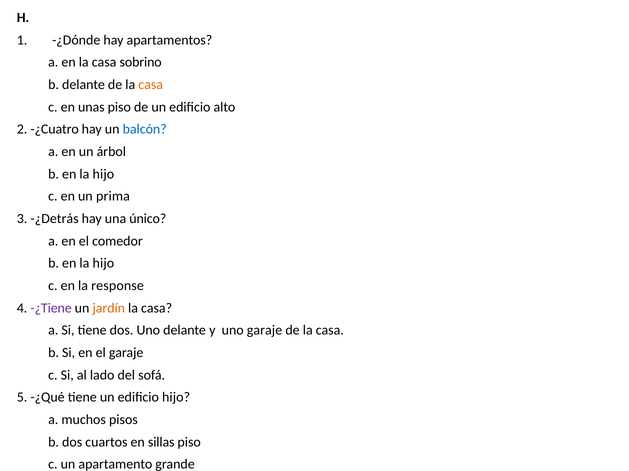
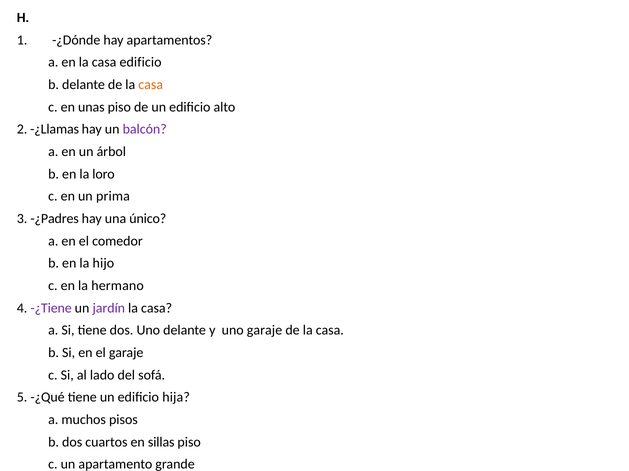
casa sobrino: sobrino -> edificio (141, 62)
-¿Cuatro: -¿Cuatro -> -¿Llamas (55, 130)
balcón colour: blue -> purple (145, 130)
hijo: hijo -> loro (104, 174)
-¿Detrás: -¿Detrás -> -¿Padres (55, 219)
response: response -> hermano (118, 286)
jardín colour: orange -> purple (109, 308)
edificio hijo: hijo -> hija (176, 398)
